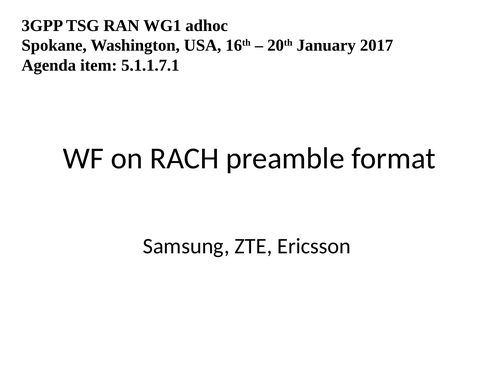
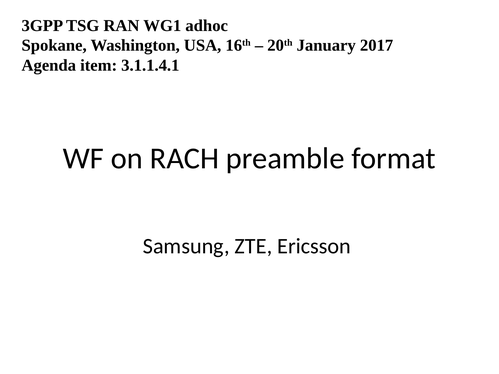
5.1.1.7.1: 5.1.1.7.1 -> 3.1.1.4.1 (150, 65)
